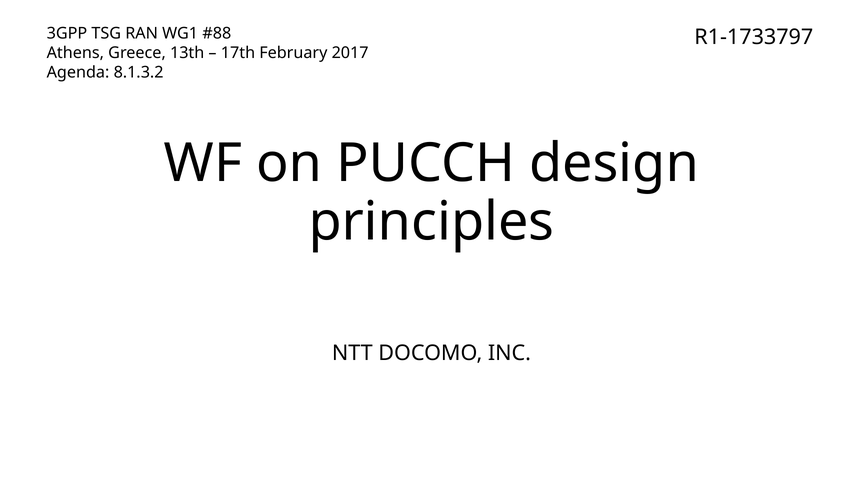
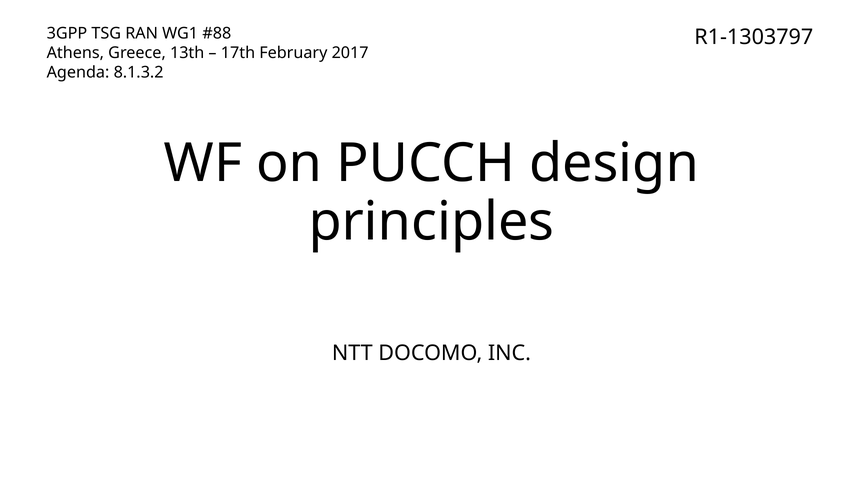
R1-1733797: R1-1733797 -> R1-1303797 (754, 37)
